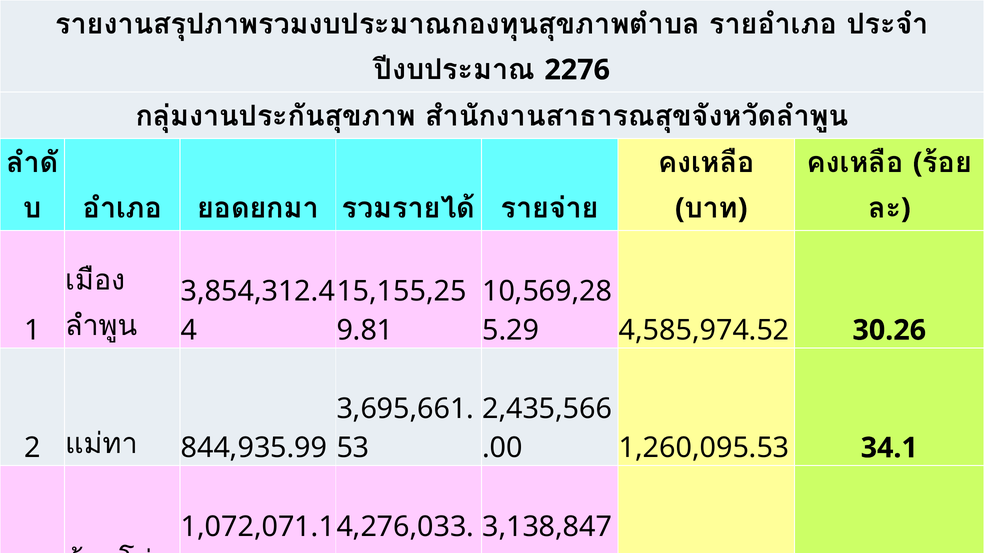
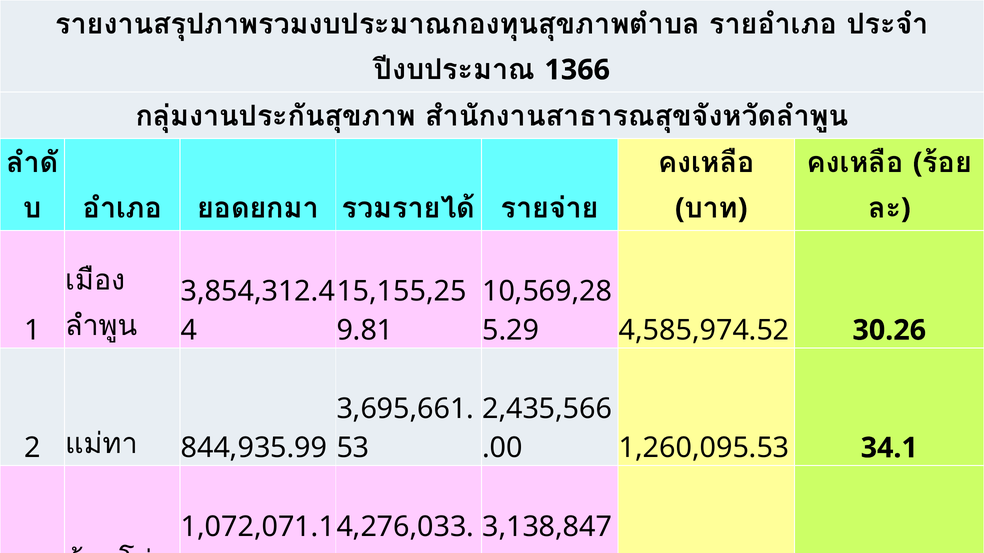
2276: 2276 -> 1366 (577, 70)
